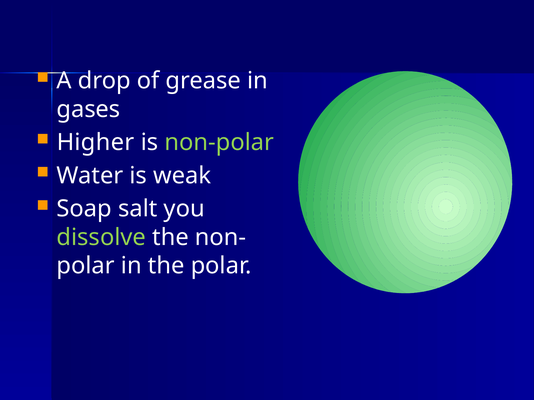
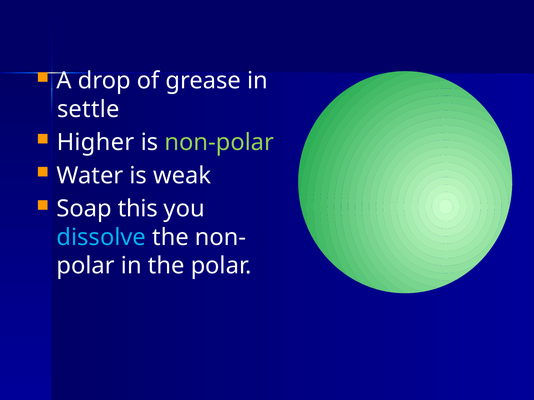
gases: gases -> settle (88, 109)
salt: salt -> this (138, 209)
dissolve colour: light green -> light blue (101, 238)
